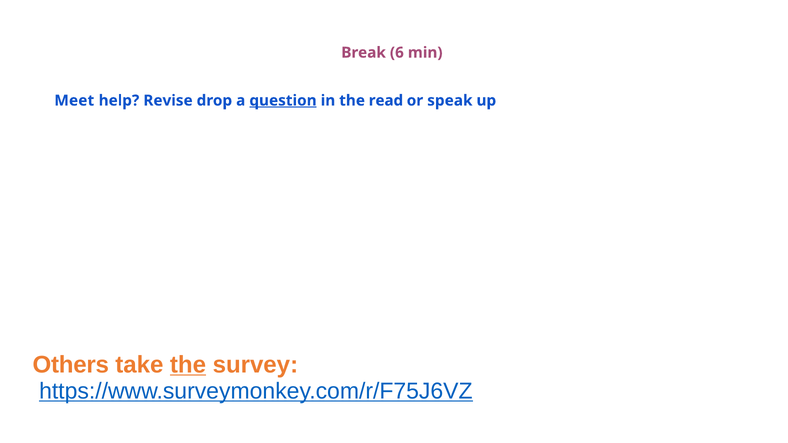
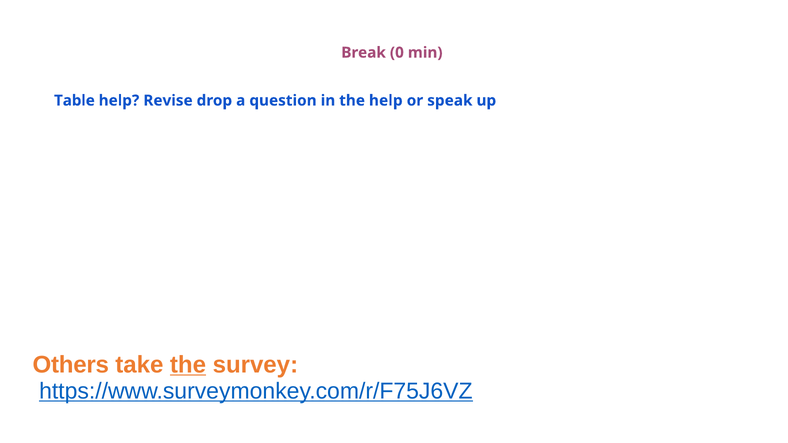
6: 6 -> 0 (397, 53)
Meet: Meet -> Table (74, 101)
question underline: present -> none (283, 101)
the read: read -> help (386, 101)
